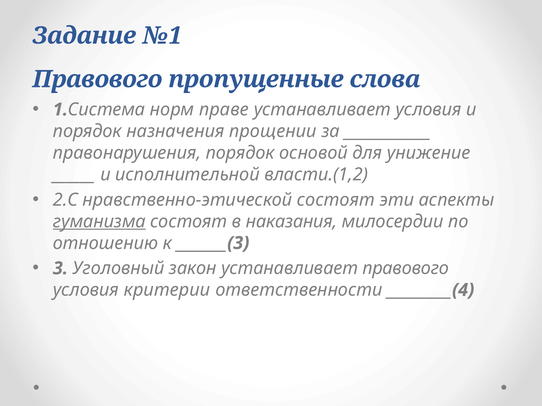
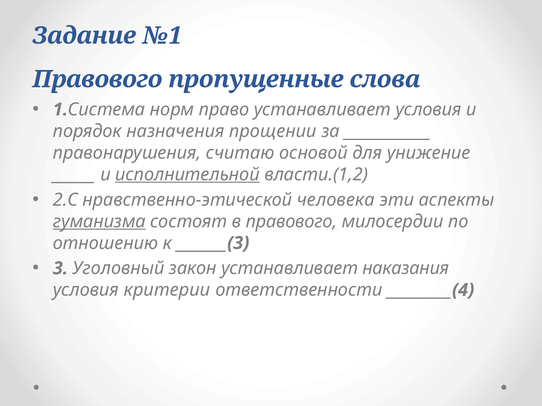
праве: праве -> право (224, 110)
правонарушения порядок: порядок -> считаю (240, 153)
исполнительной underline: none -> present (187, 175)
нравственно-этической состоят: состоят -> человека (336, 200)
в наказания: наказания -> правового (292, 222)
устанавливает правового: правового -> наказания (406, 269)
